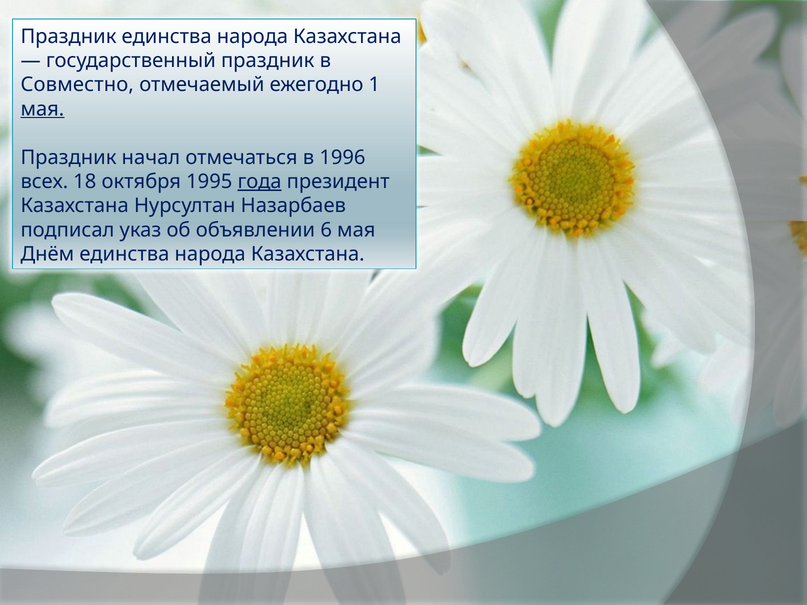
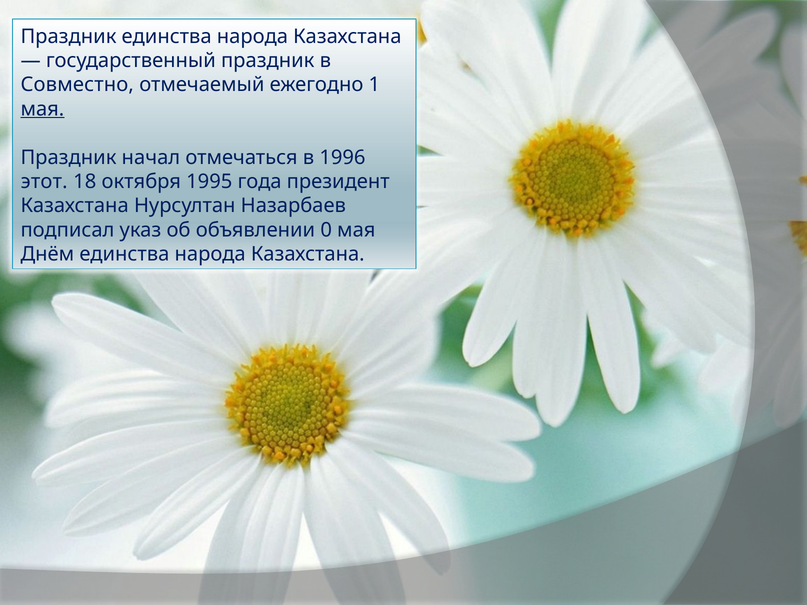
всех: всех -> этот (44, 182)
года underline: present -> none (260, 182)
6: 6 -> 0 (326, 230)
